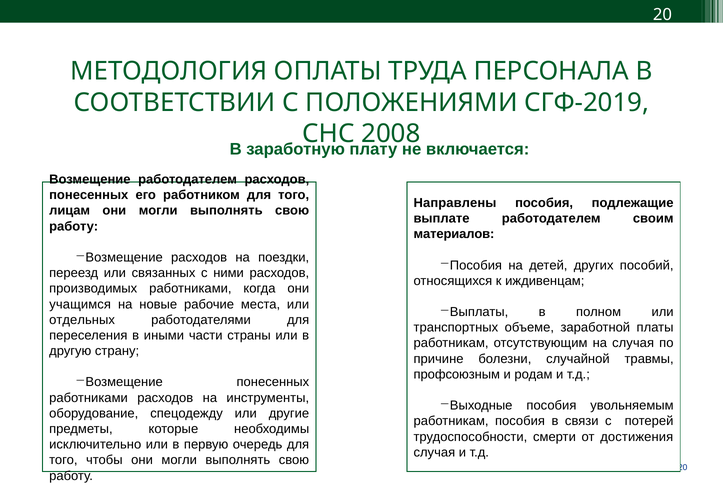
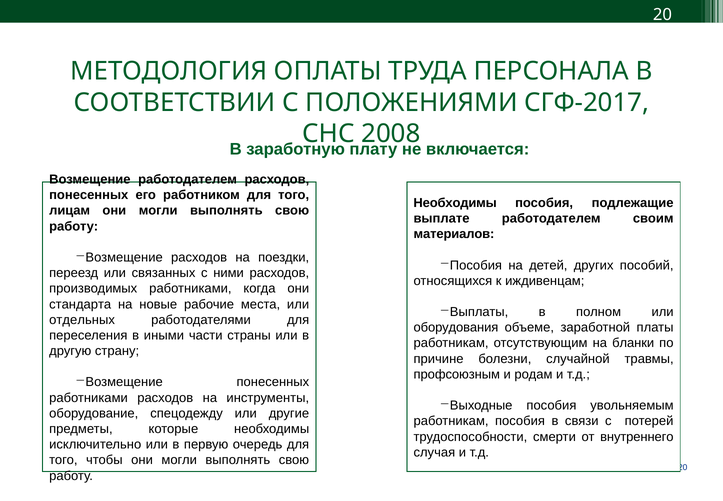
СГФ-2019: СГФ-2019 -> СГФ-2017 (587, 102)
Направлены: Направлены -> Необходимы (455, 203)
учащимся: учащимся -> стандарта (80, 304)
транспортных: транспортных -> оборудования (456, 327)
на случая: случая -> бланки (633, 343)
достижения: достижения -> внутреннего (637, 436)
